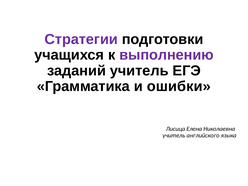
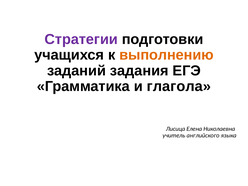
выполнению colour: purple -> orange (166, 55)
заданий учитель: учитель -> задания (139, 71)
ошибки: ошибки -> глагола (179, 86)
